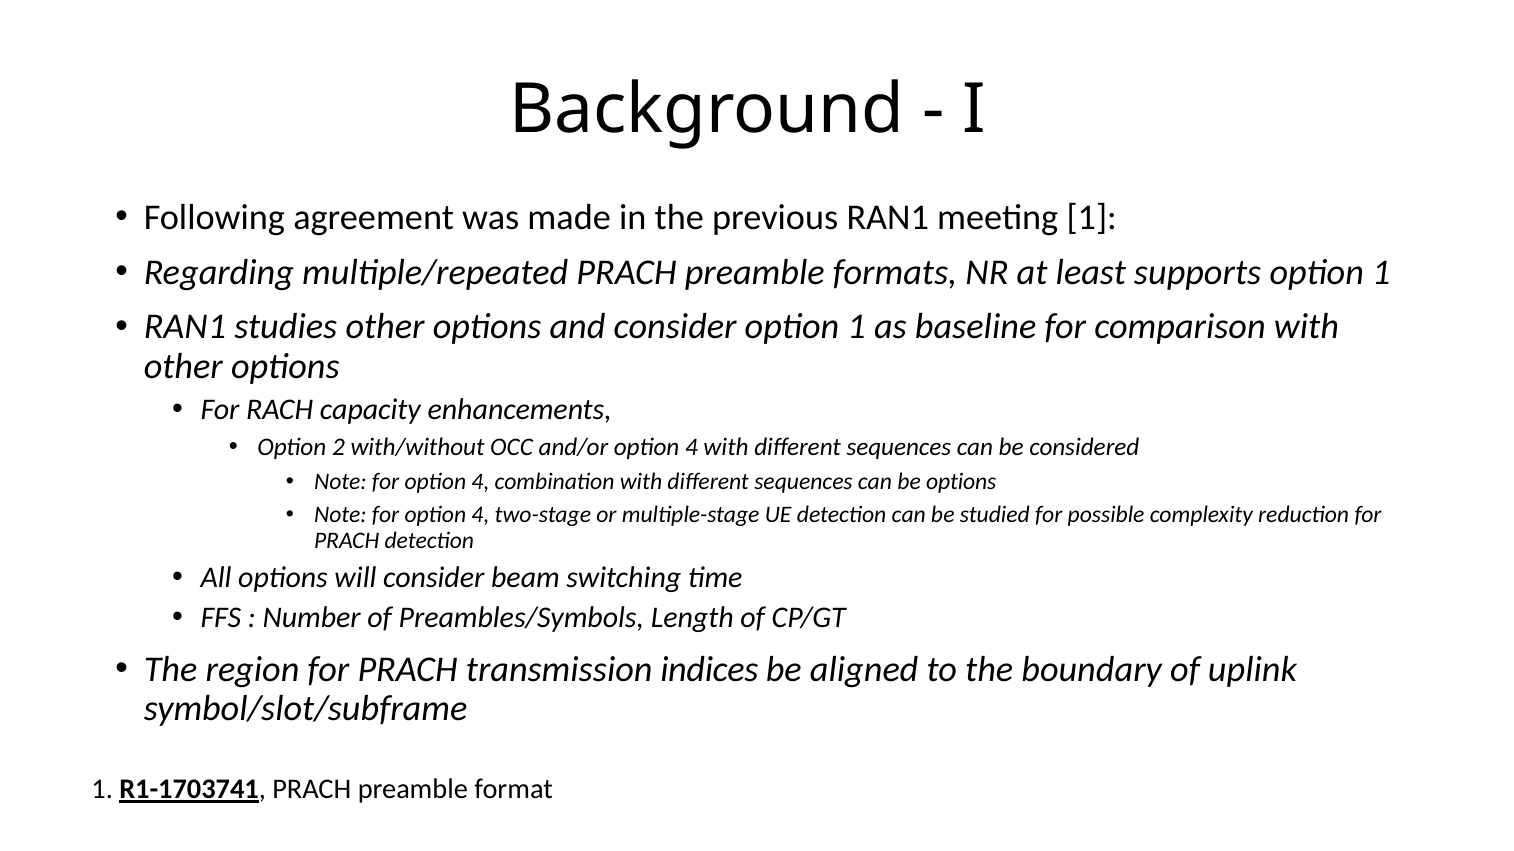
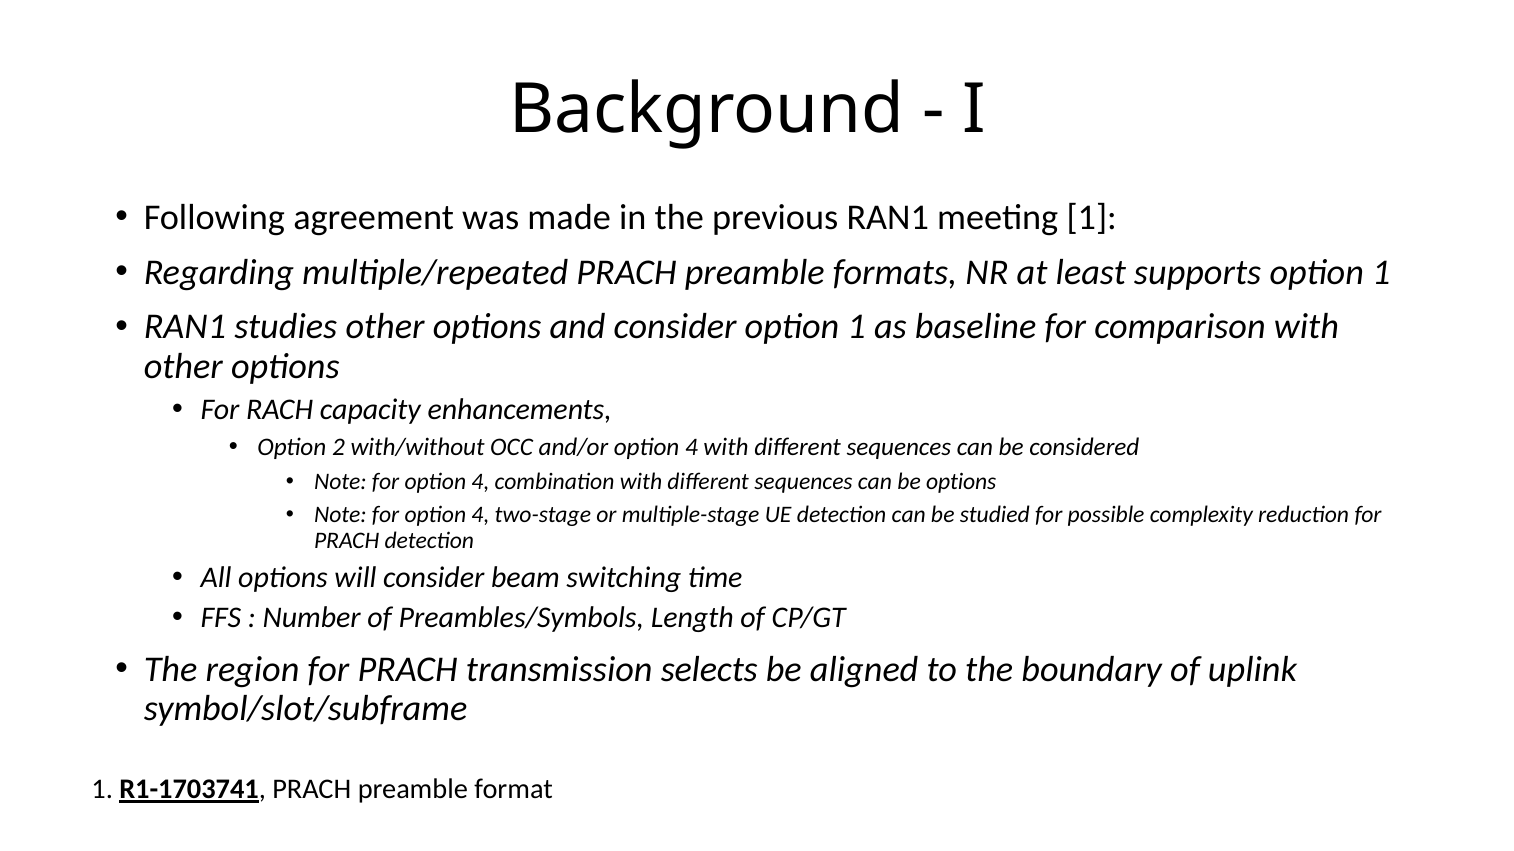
indices: indices -> selects (709, 670)
